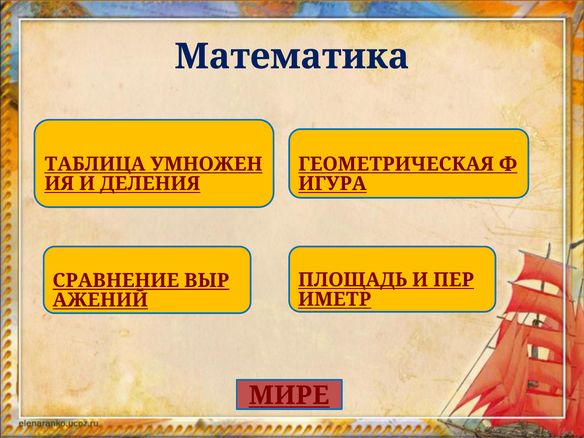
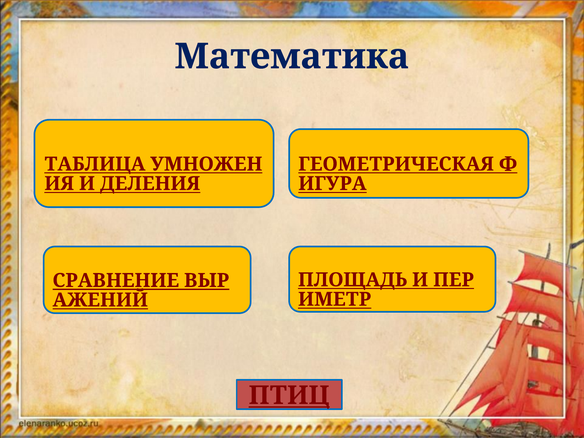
МИРЕ: МИРЕ -> ПТИЦ (289, 395)
